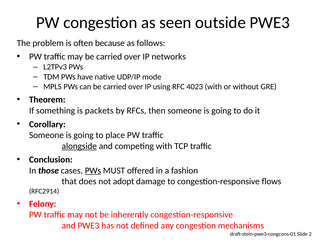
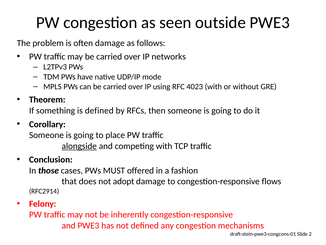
often because: because -> damage (110, 43)
is packets: packets -> defined (99, 110)
PWs underline: present -> none (93, 170)
